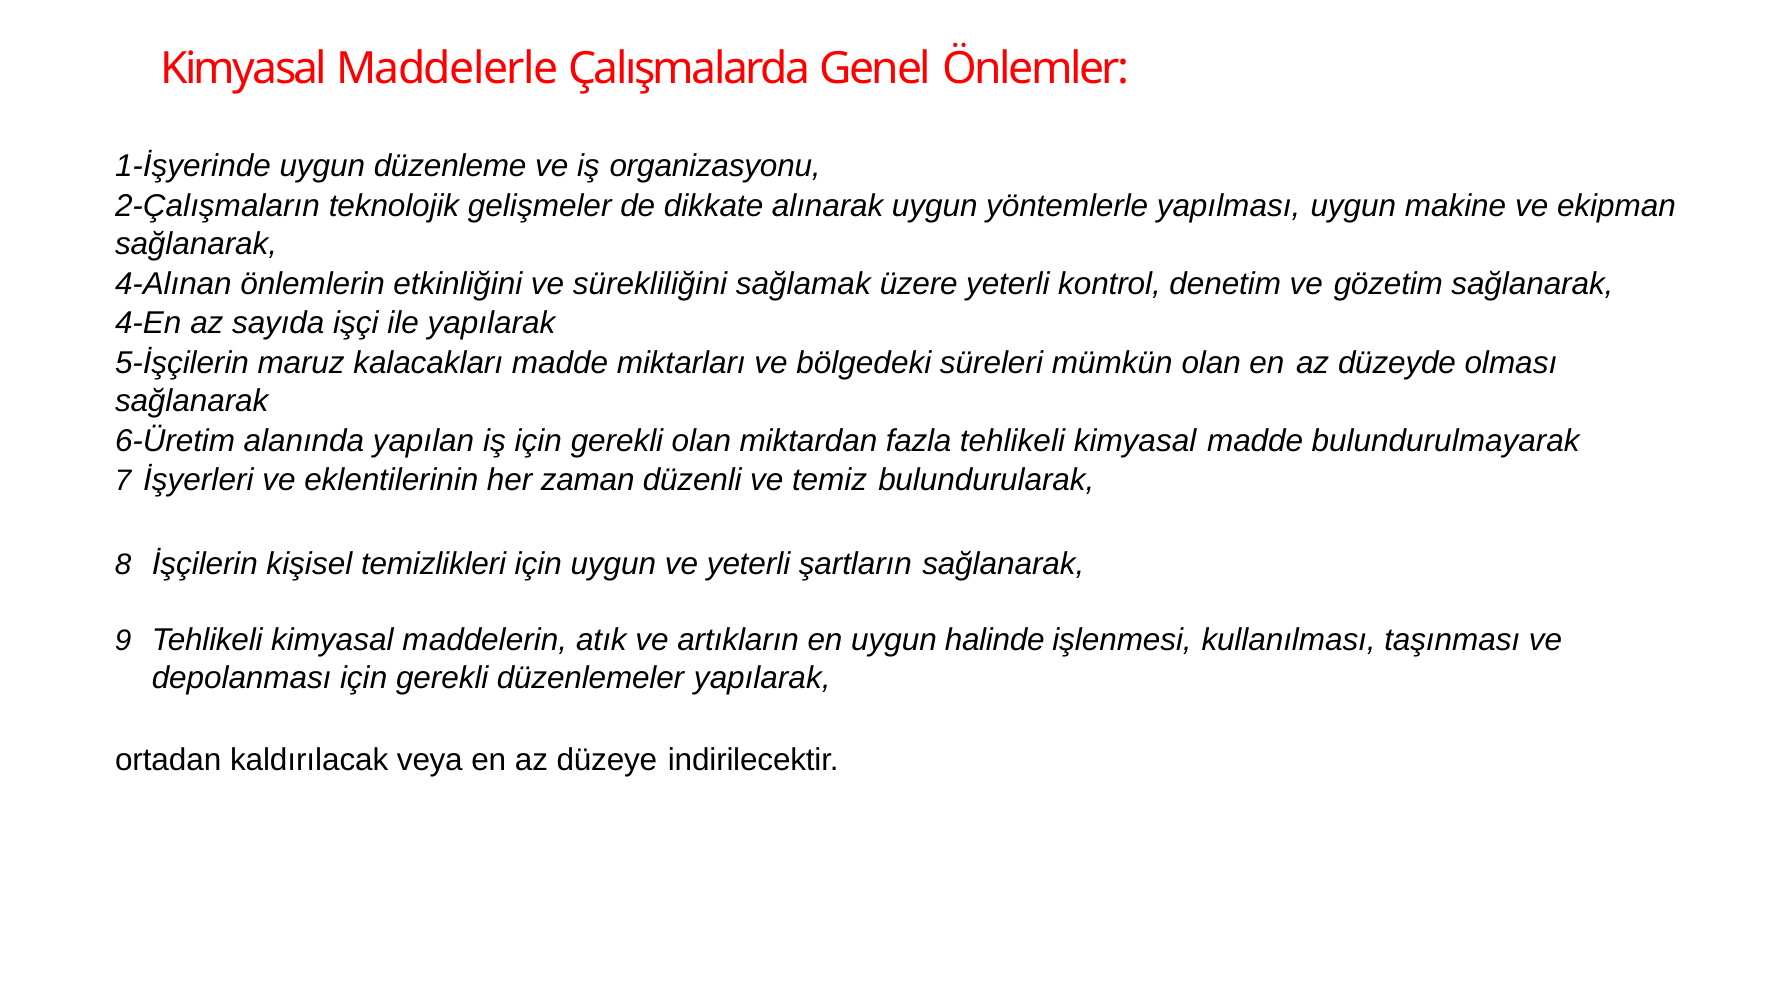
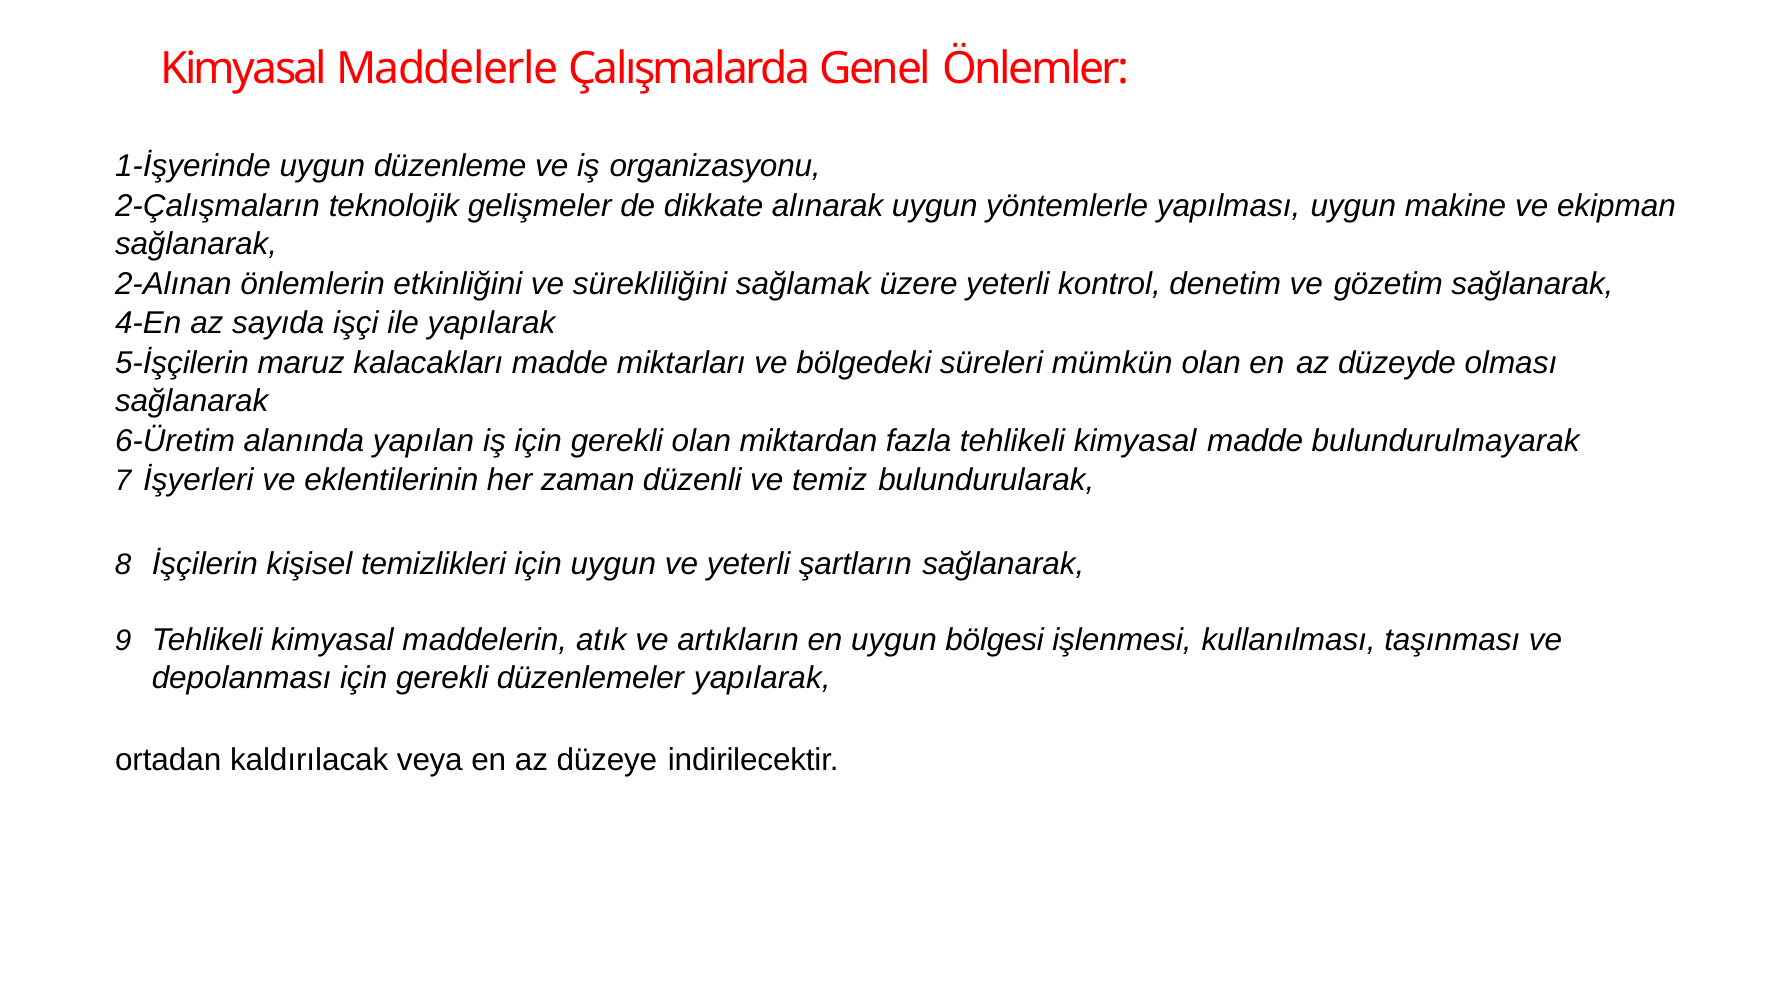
4-Alınan: 4-Alınan -> 2-Alınan (173, 284)
halinde: halinde -> bölgesi (995, 640)
